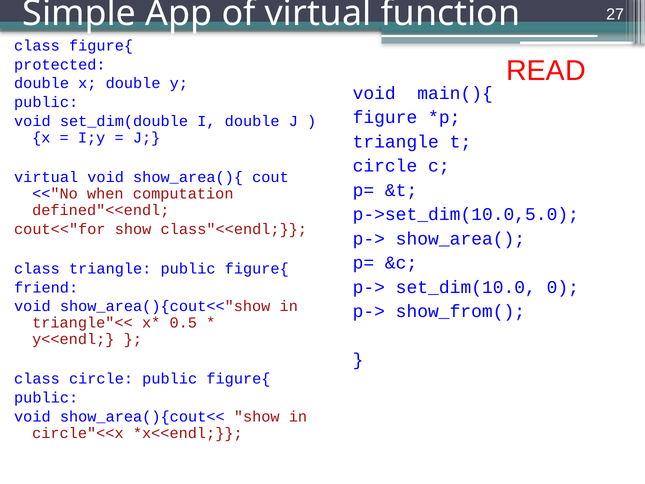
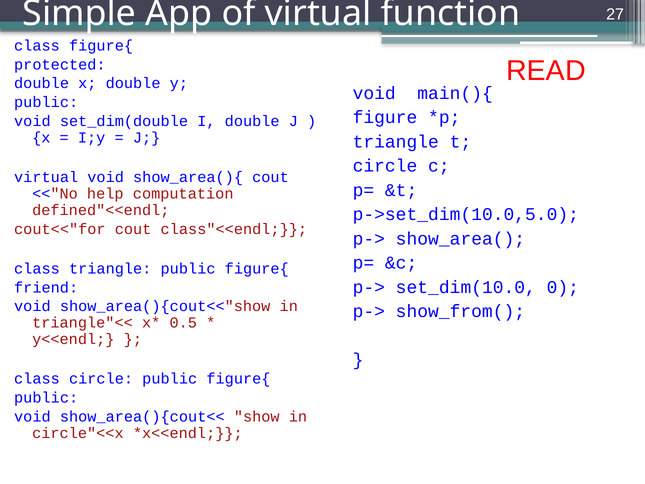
when: when -> help (105, 194)
cout<<"for show: show -> cout (133, 229)
